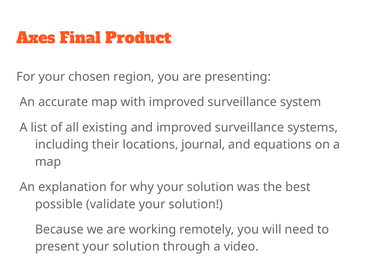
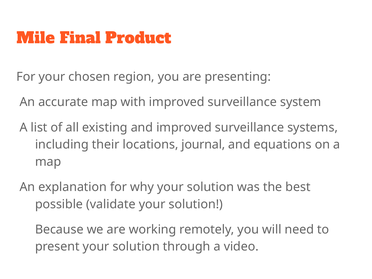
Axes: Axes -> Mile (36, 38)
